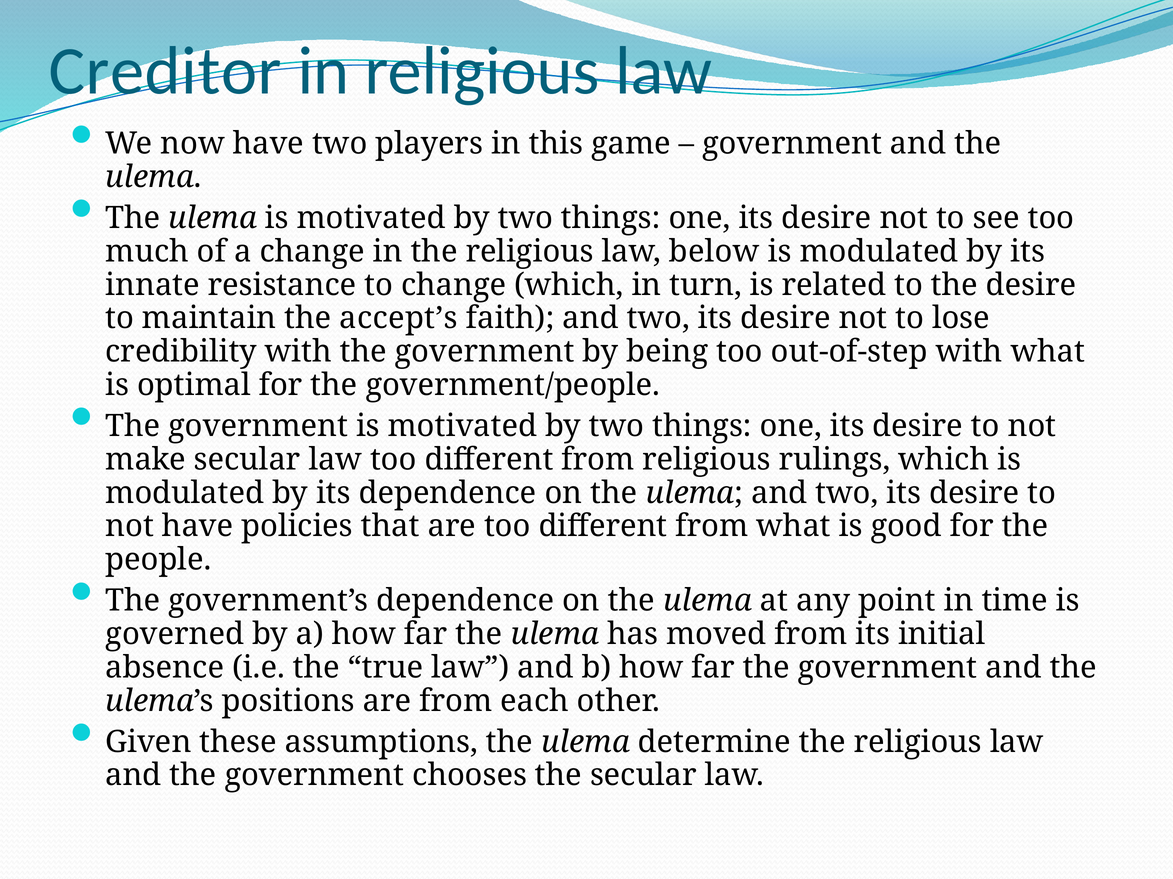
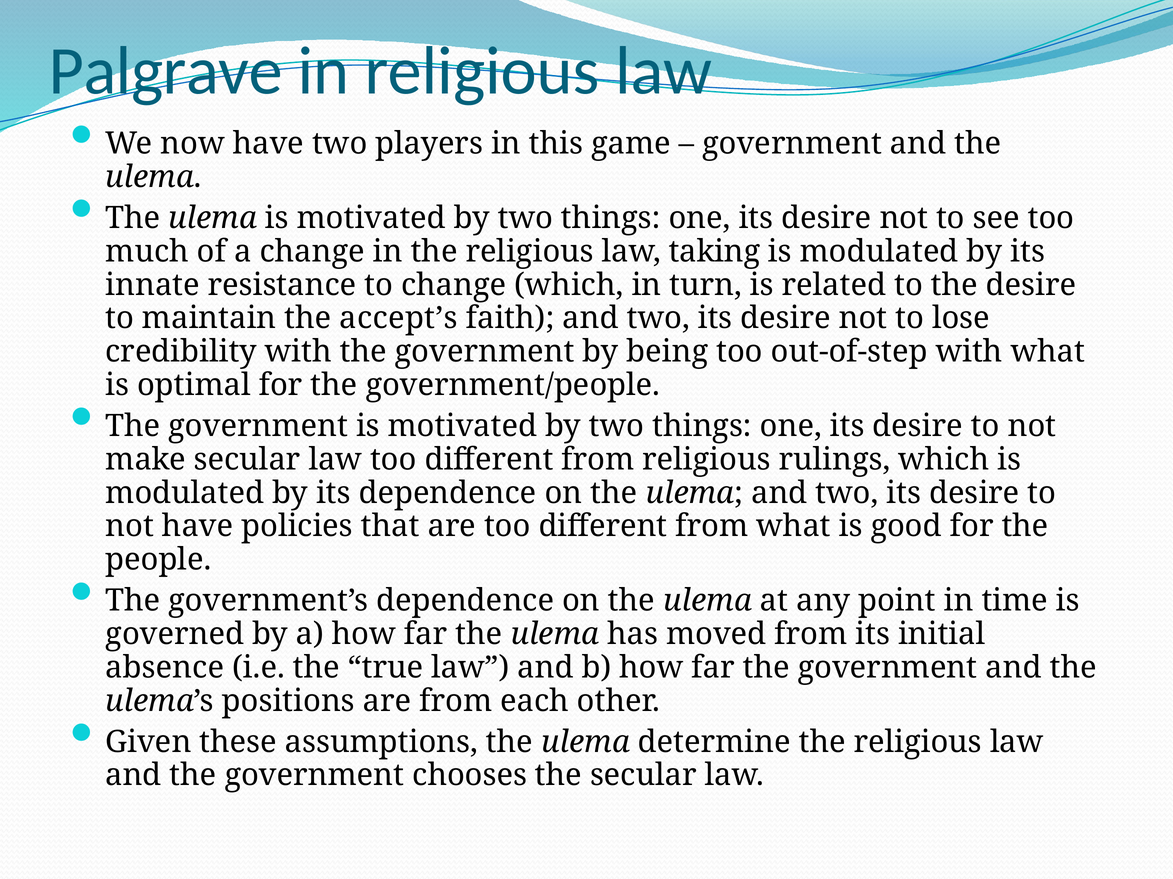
Creditor: Creditor -> Palgrave (166, 71)
below: below -> taking (715, 252)
